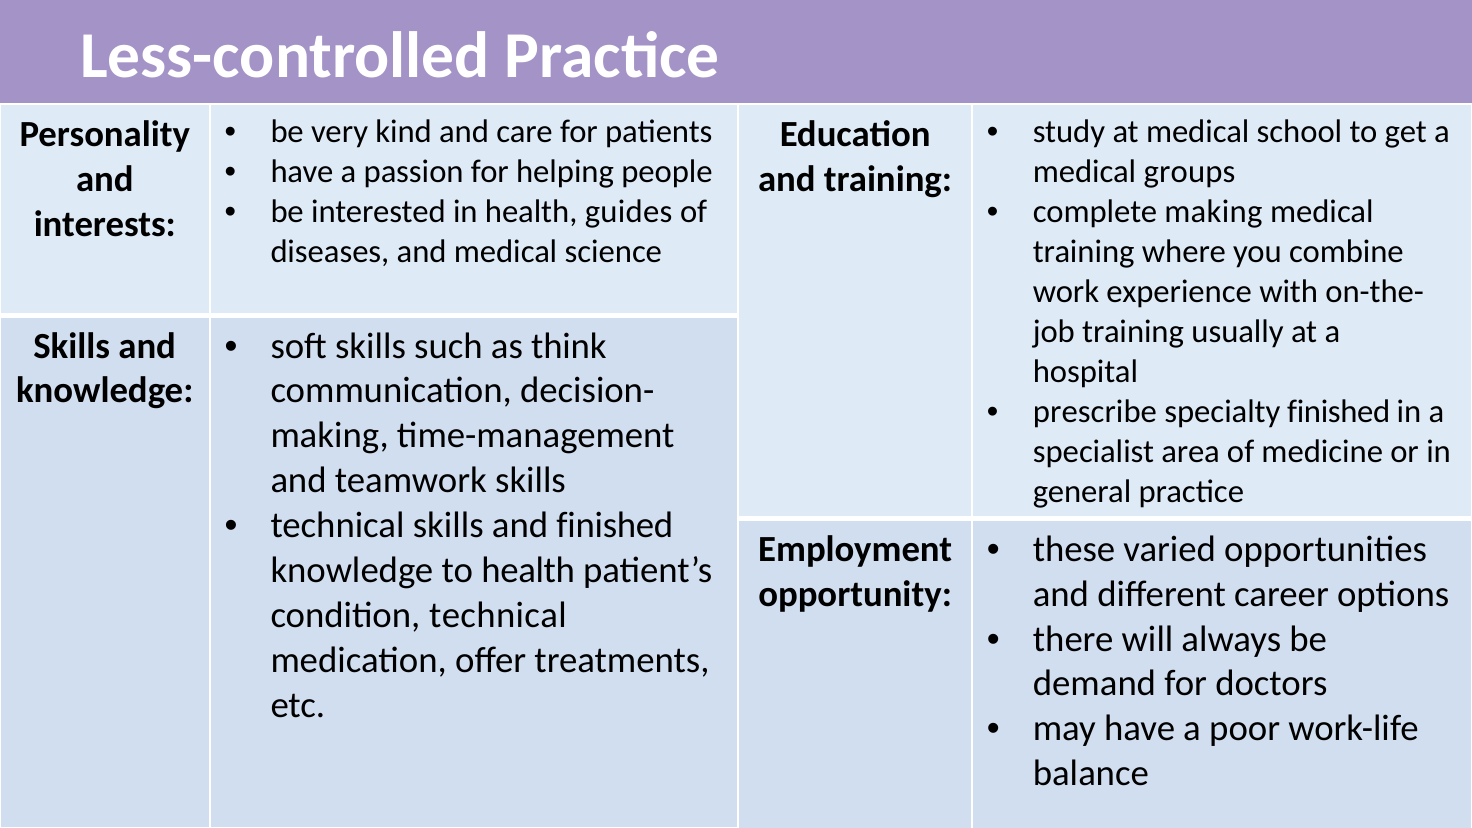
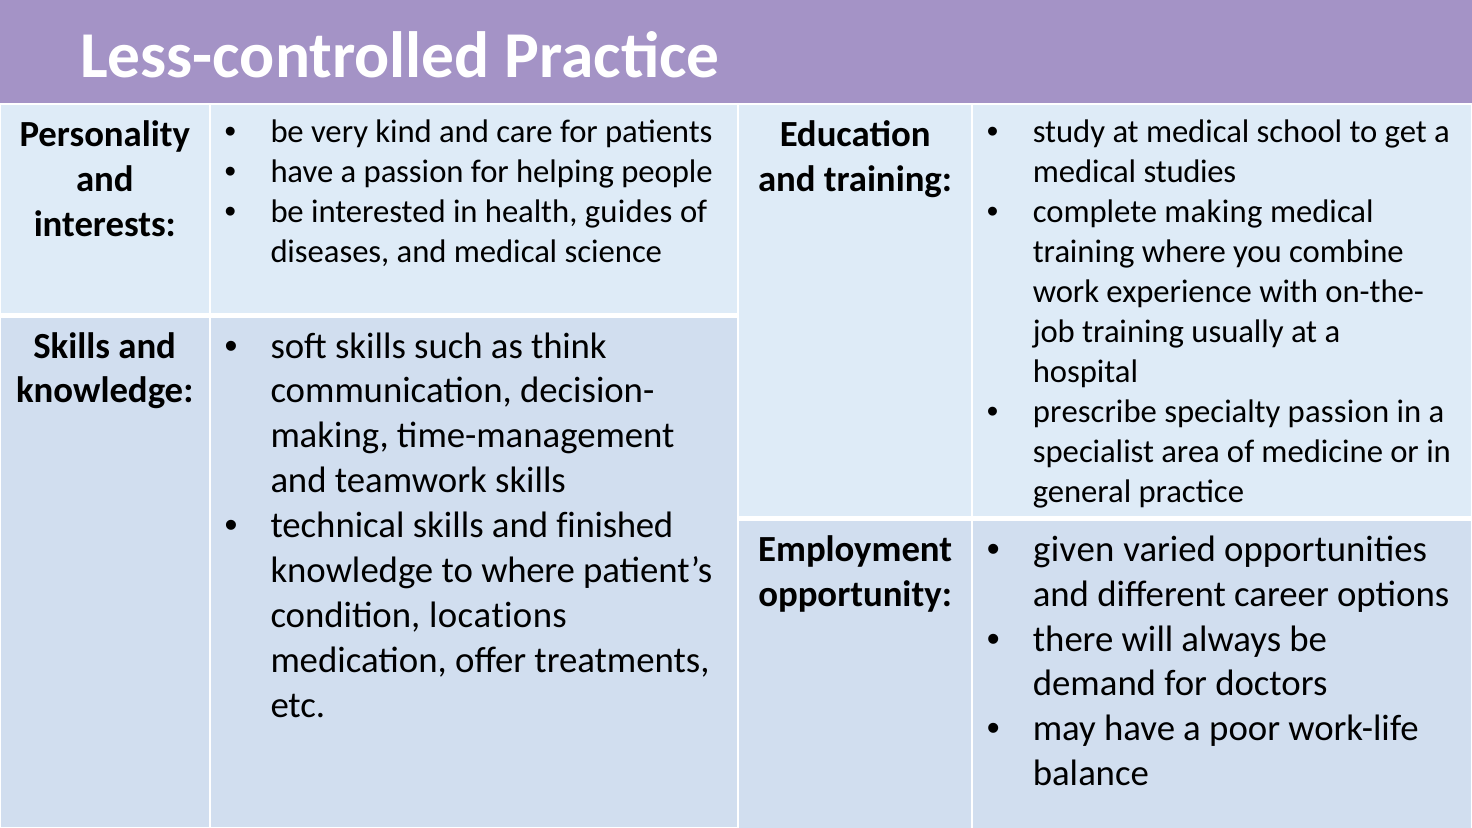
groups: groups -> studies (1190, 172)
specialty finished: finished -> passion (1338, 412)
these: these -> given (1074, 549)
to health: health -> where (528, 570)
condition technical: technical -> locations (498, 615)
